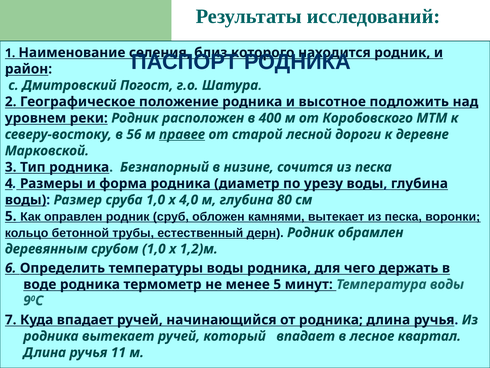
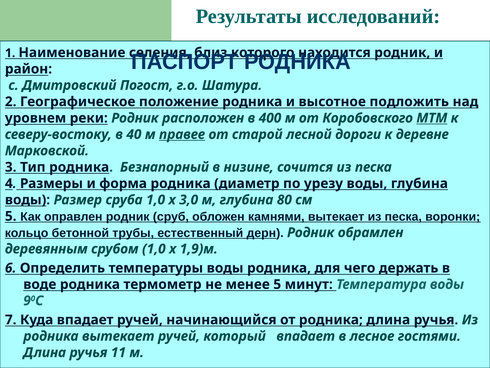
МТМ underline: none -> present (432, 118)
56: 56 -> 40 (134, 134)
4,0: 4,0 -> 3,0 (189, 200)
1,2)м: 1,2)м -> 1,9)м (199, 249)
квартал: квартал -> гостями (429, 336)
